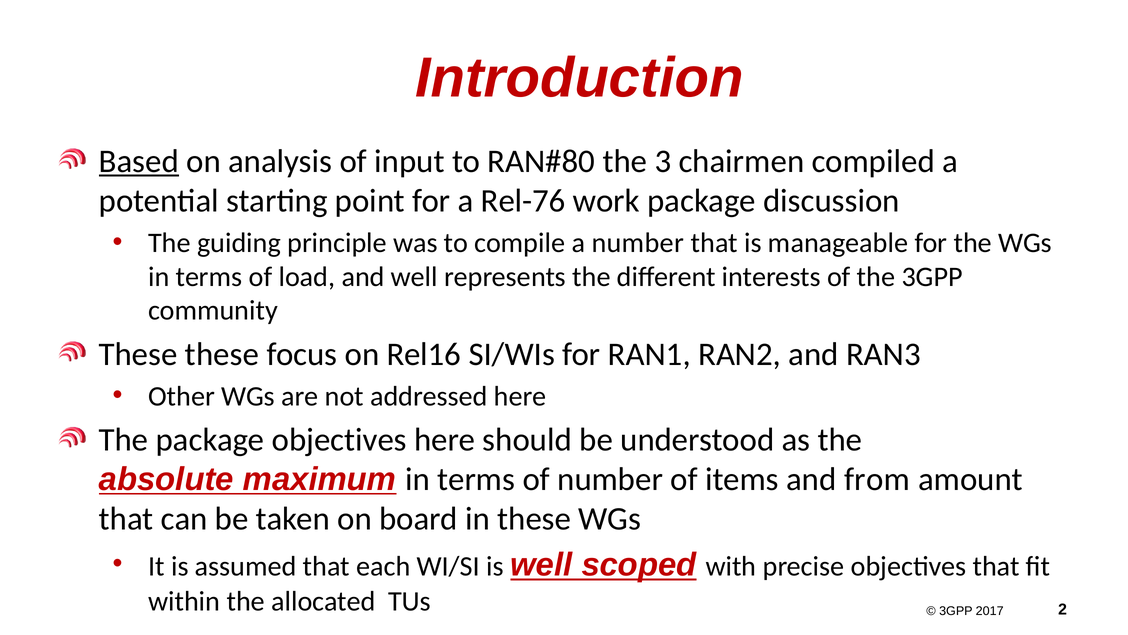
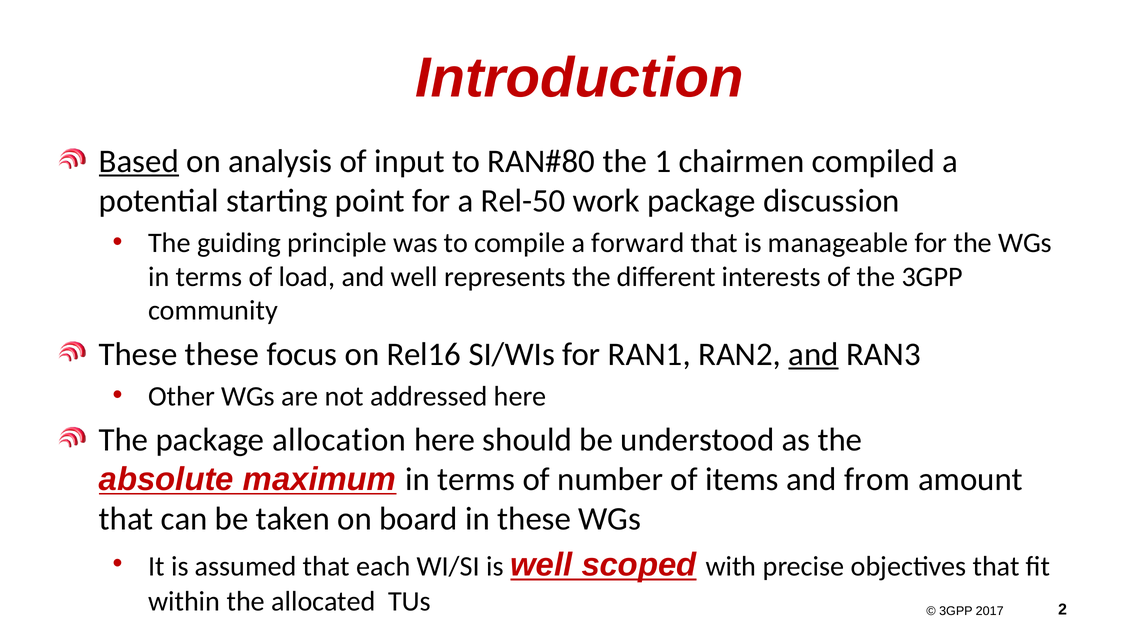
3: 3 -> 1 (663, 161)
Rel-76: Rel-76 -> Rel-50 (523, 201)
a number: number -> forward (638, 243)
and underline: none -> present (814, 354)
package objectives: objectives -> allocation (339, 440)
